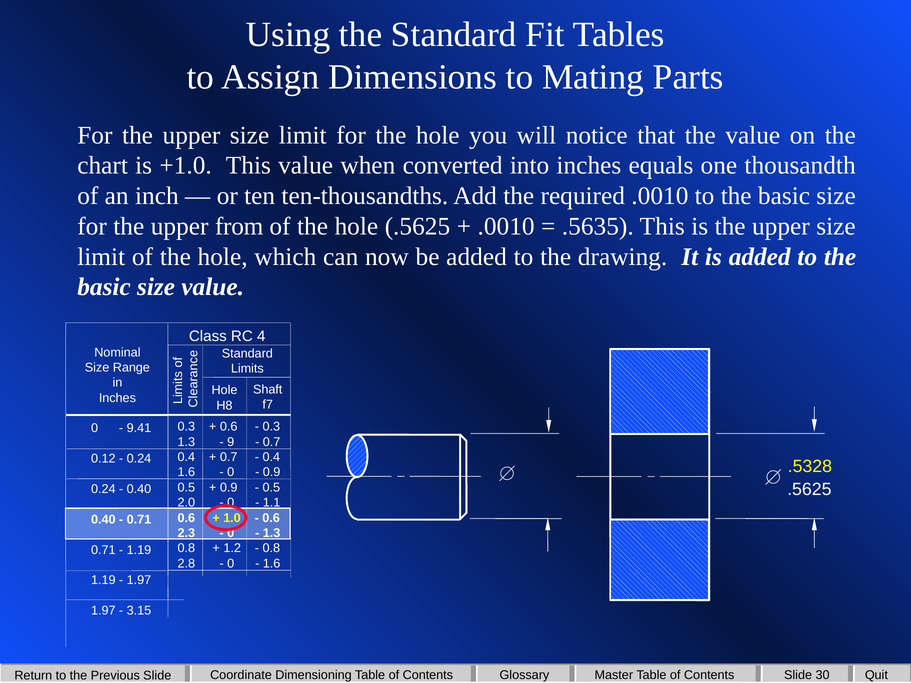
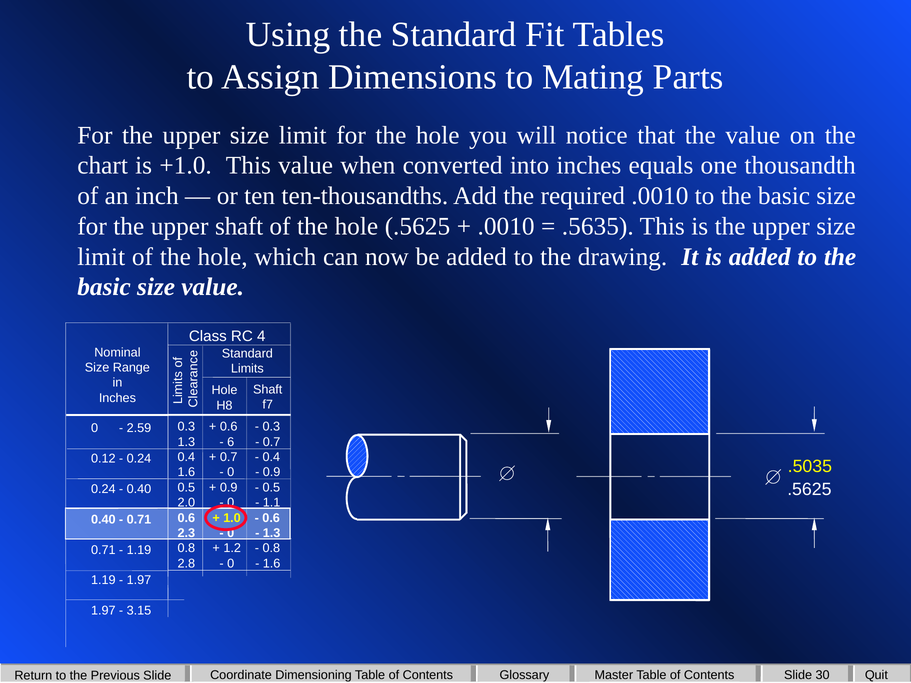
upper from: from -> shaft (239, 226)
9.41: 9.41 -> 2.59 (139, 428)
9: 9 -> 6 (231, 442)
.5328: .5328 -> .5035 (810, 467)
